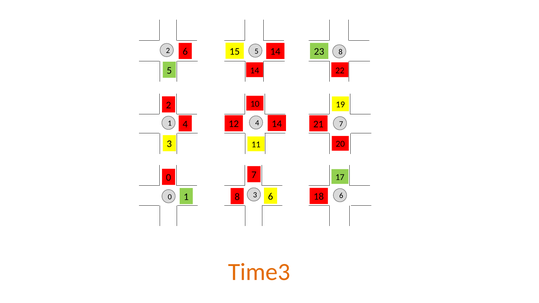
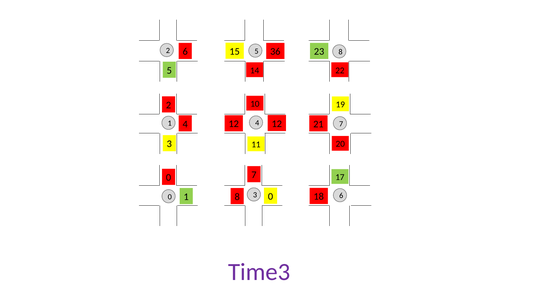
15 14: 14 -> 36 (275, 52)
12 14: 14 -> 12 (277, 124)
8 6: 6 -> 0 (271, 197)
Time3 colour: orange -> purple (259, 272)
